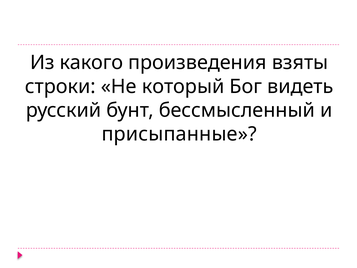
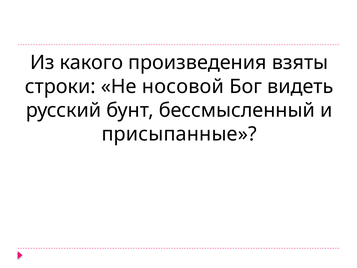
который: который -> носовой (183, 86)
